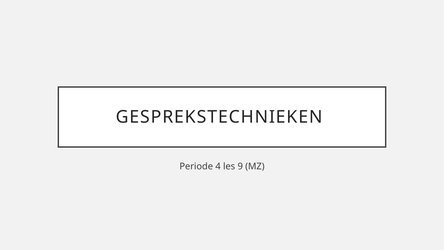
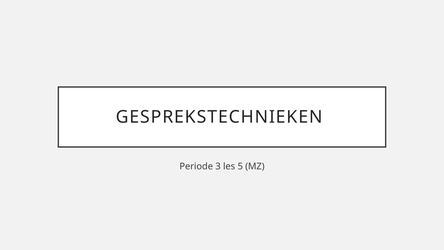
4: 4 -> 3 (218, 166)
9: 9 -> 5 (240, 166)
